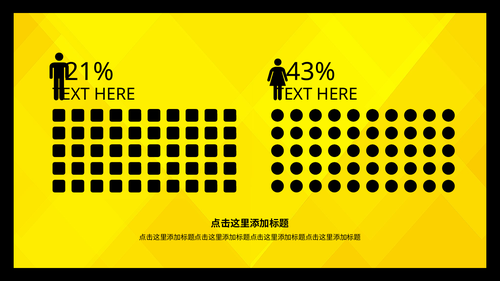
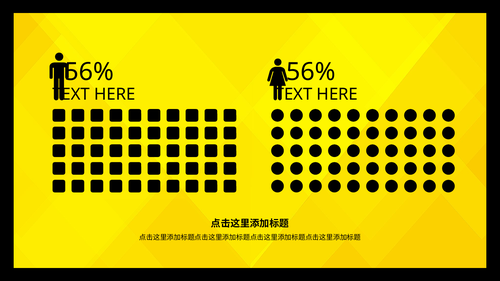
21%: 21% -> 56% (89, 72)
43%: 43% -> 56% (311, 72)
